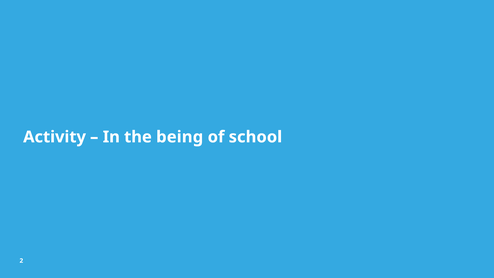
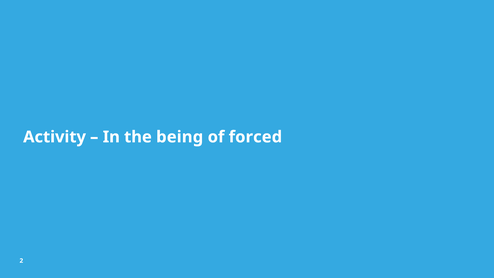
school: school -> forced (255, 137)
